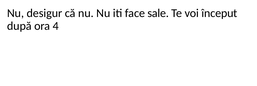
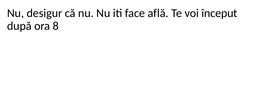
sale: sale -> află (158, 13)
4: 4 -> 8 (56, 26)
